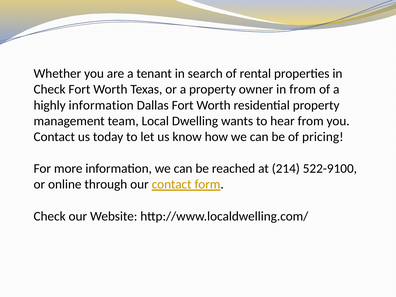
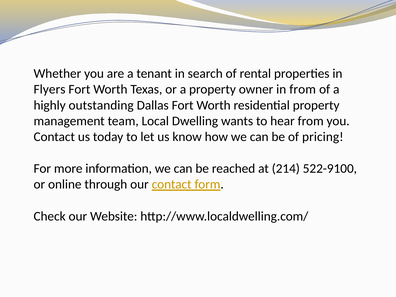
Check: Check -> Flyers (50, 89)
highly information: information -> outstanding (101, 105)
